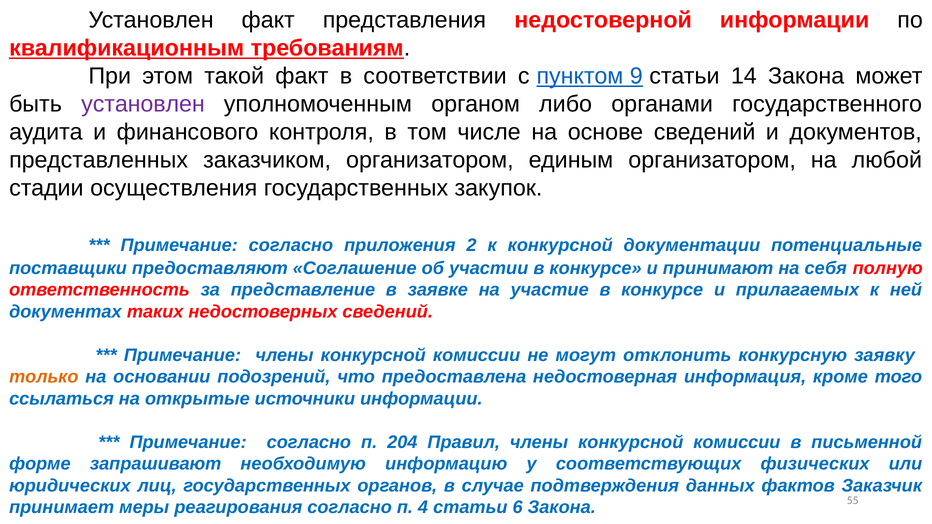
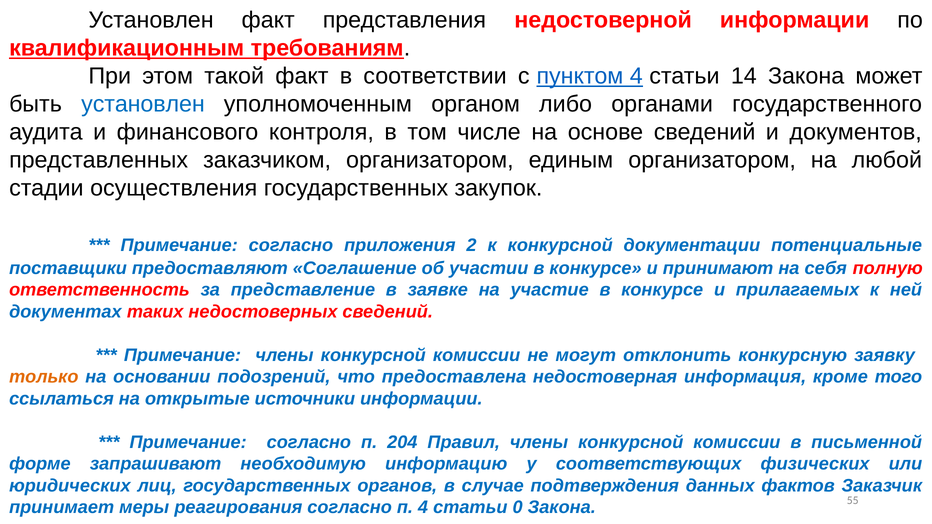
пунктом 9: 9 -> 4 (636, 76)
установлен colour: purple -> blue (143, 104)
6: 6 -> 0 (518, 508)
